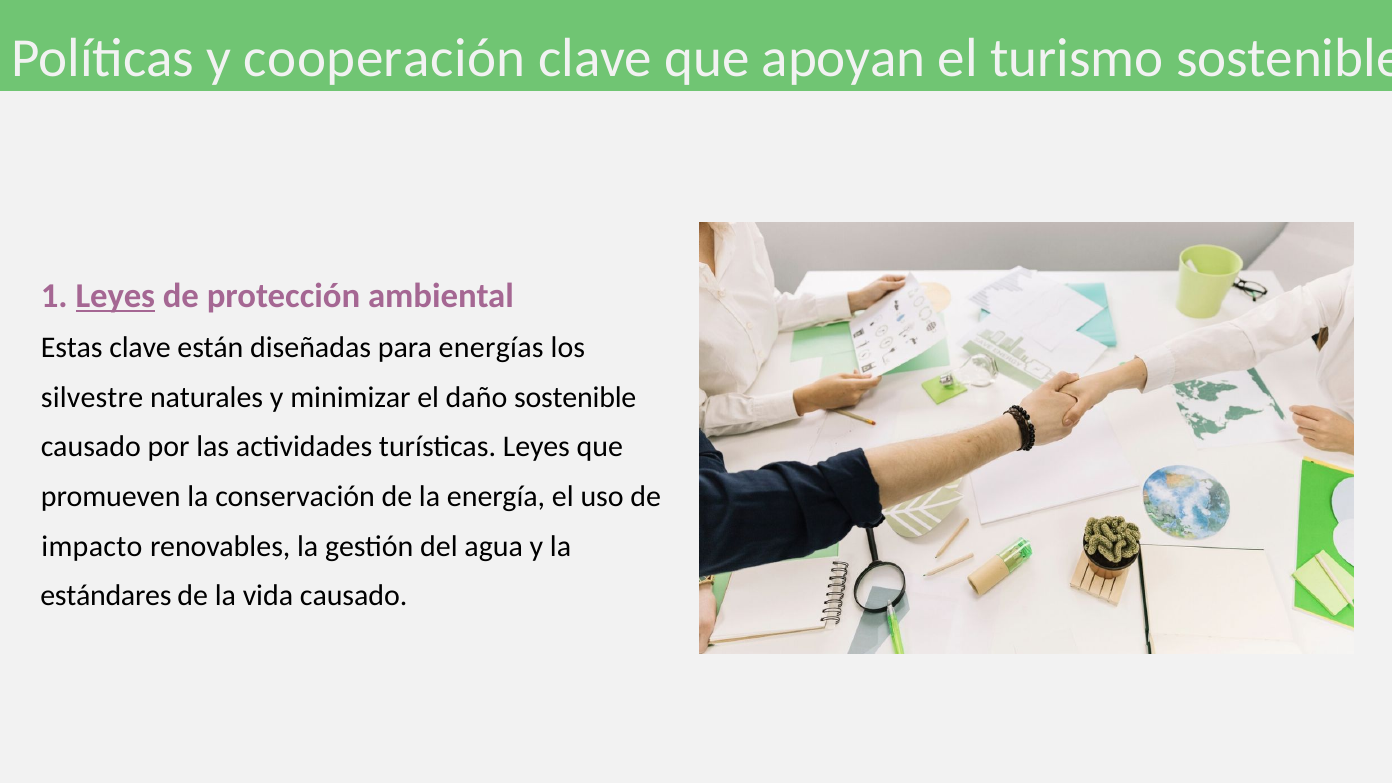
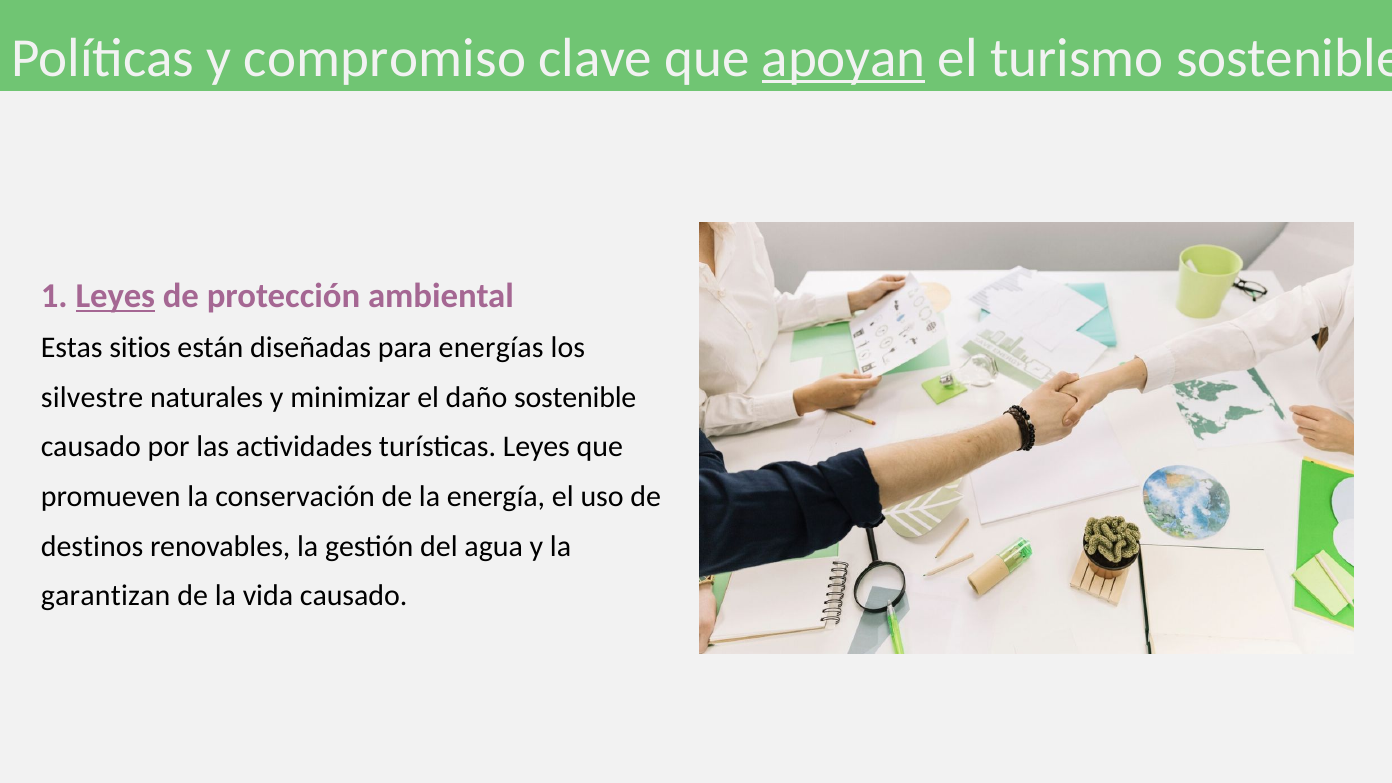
cooperación: cooperación -> compromiso (385, 58)
apoyan underline: none -> present (844, 58)
Estas clave: clave -> sitios (140, 348)
impacto: impacto -> destinos (92, 546)
estándares: estándares -> garantizan (106, 596)
